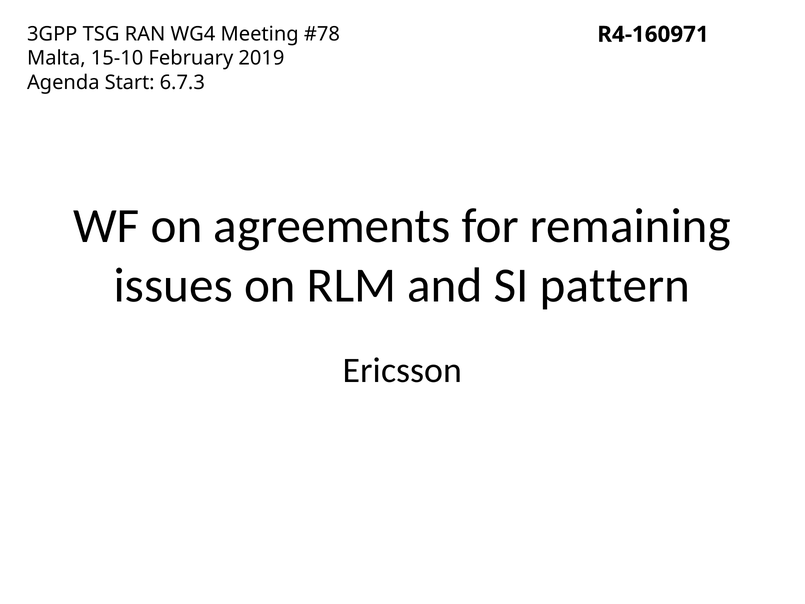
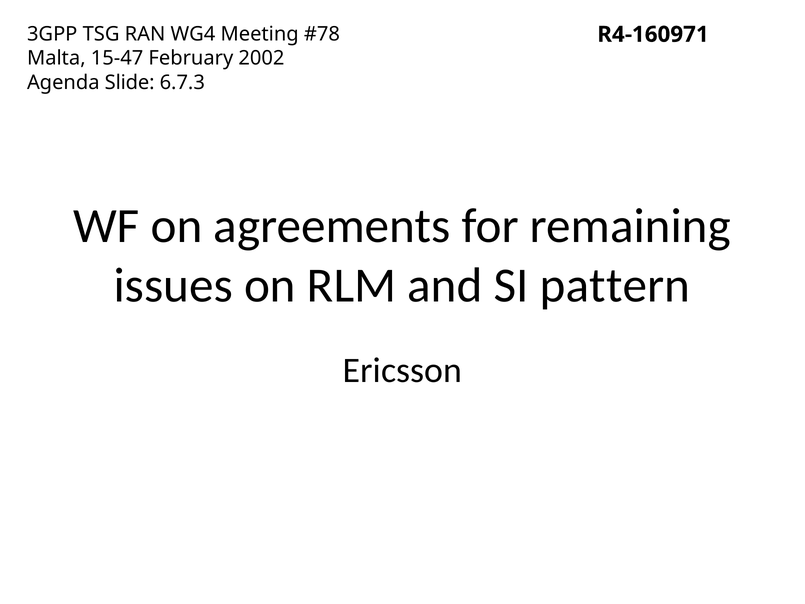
15-10: 15-10 -> 15-47 (117, 58)
2019: 2019 -> 2002 (261, 58)
Start: Start -> Slide (130, 82)
